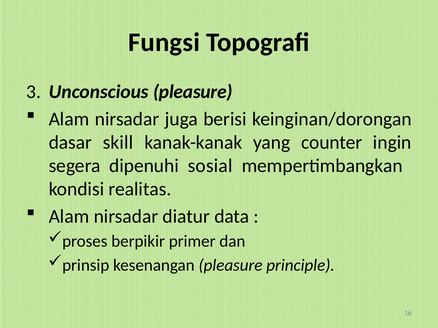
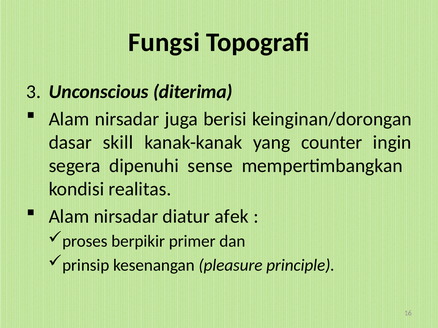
Unconscious pleasure: pleasure -> diterima (193, 92)
sosial: sosial -> sense (210, 166)
data: data -> afek (232, 217)
